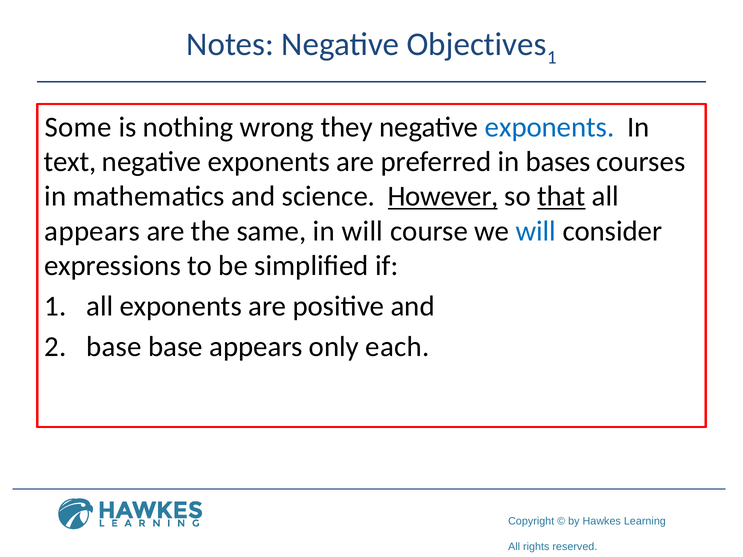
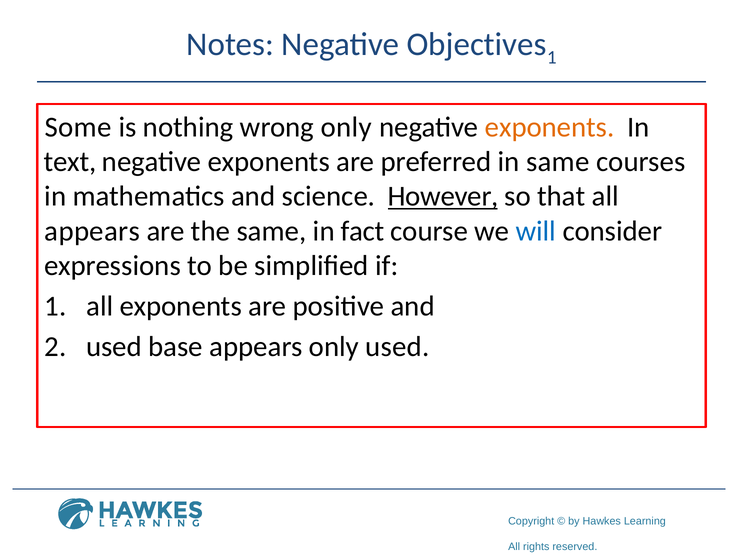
wrong they: they -> only (346, 127)
exponents colour: blue -> orange (550, 127)
in bases: bases -> same (558, 162)
that underline: present -> none (561, 196)
in will: will -> fact (363, 231)
base: base -> used (114, 347)
only each: each -> used (397, 347)
